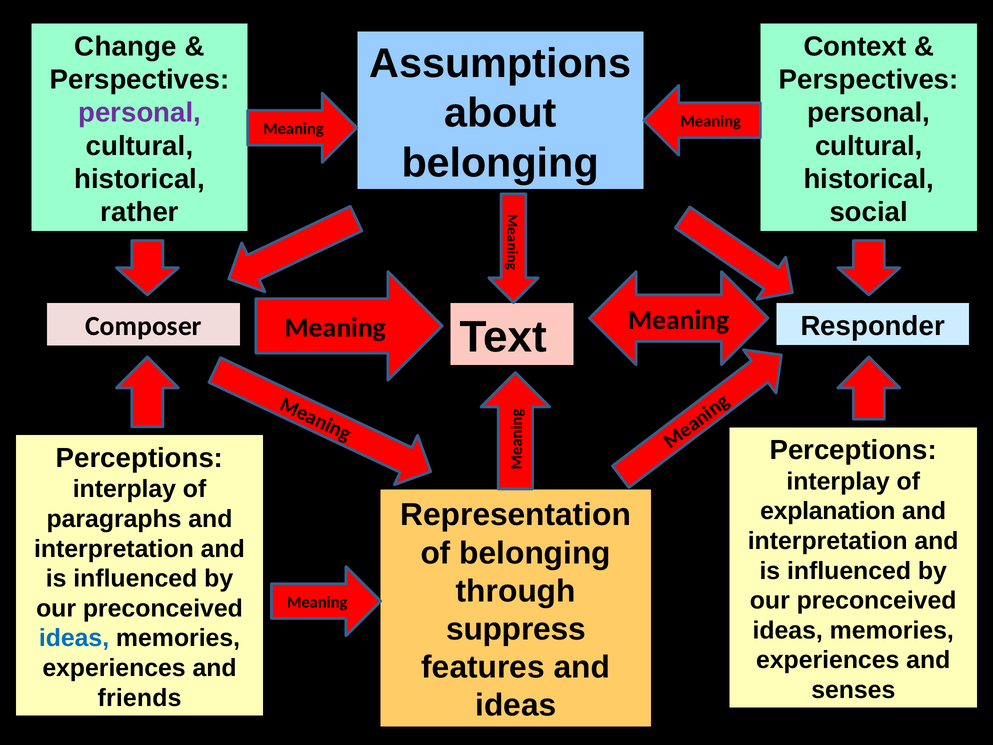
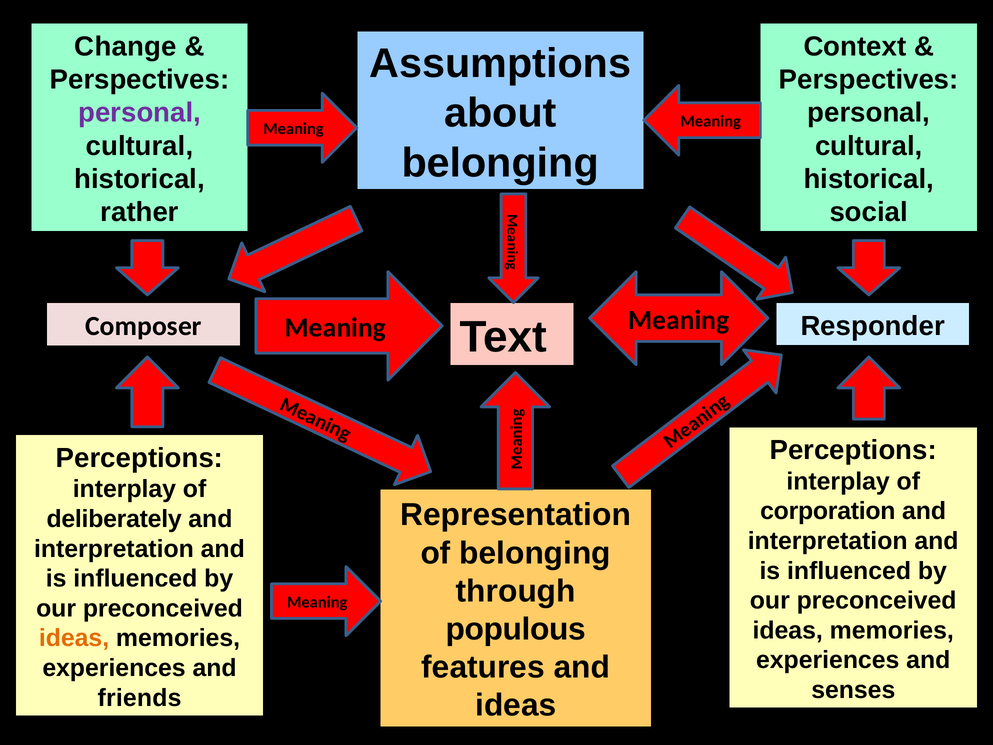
explanation: explanation -> corporation (828, 511)
paragraphs: paragraphs -> deliberately (114, 519)
suppress: suppress -> populous (516, 629)
ideas colour: blue -> orange (74, 638)
